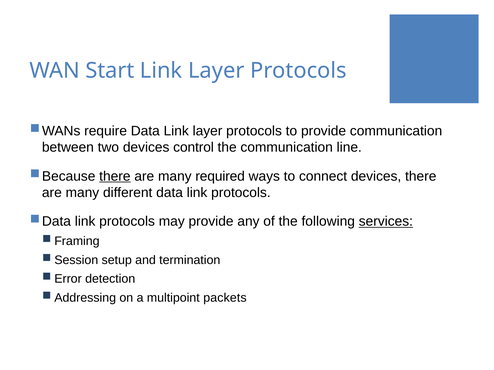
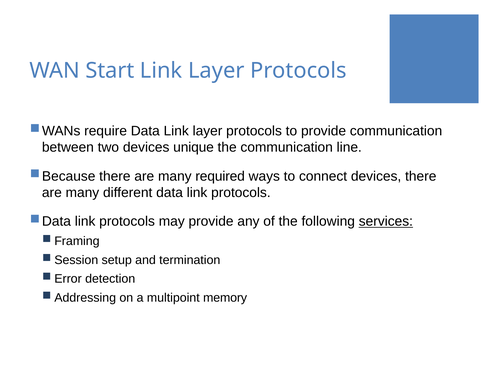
control: control -> unique (194, 148)
there underline: present -> none (115, 176)
packets: packets -> memory (225, 298)
